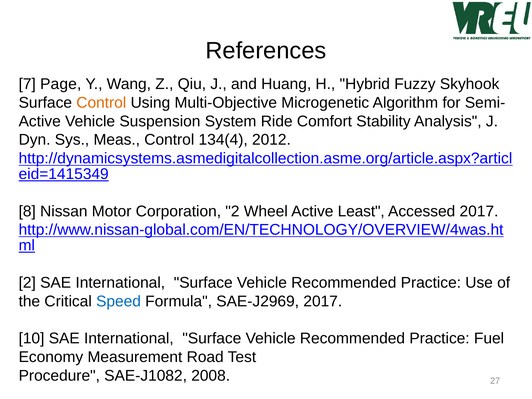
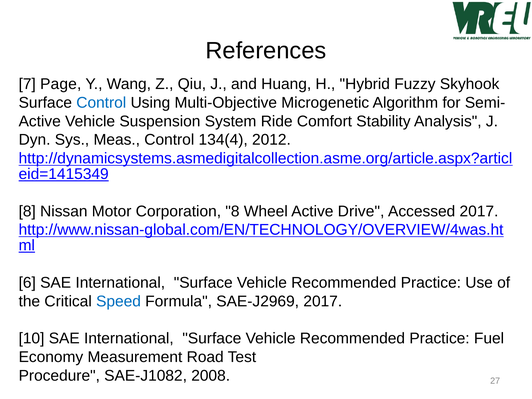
Control colour: orange -> blue (101, 103)
Corporation 2: 2 -> 8 (232, 211)
Least: Least -> Drive (361, 211)
2: 2 -> 6 (27, 283)
